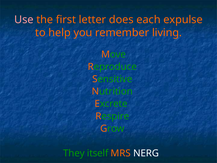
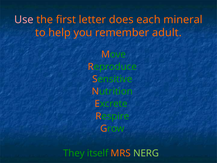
expulse: expulse -> mineral (183, 20)
living: living -> adult (167, 33)
NERG colour: white -> light green (146, 153)
